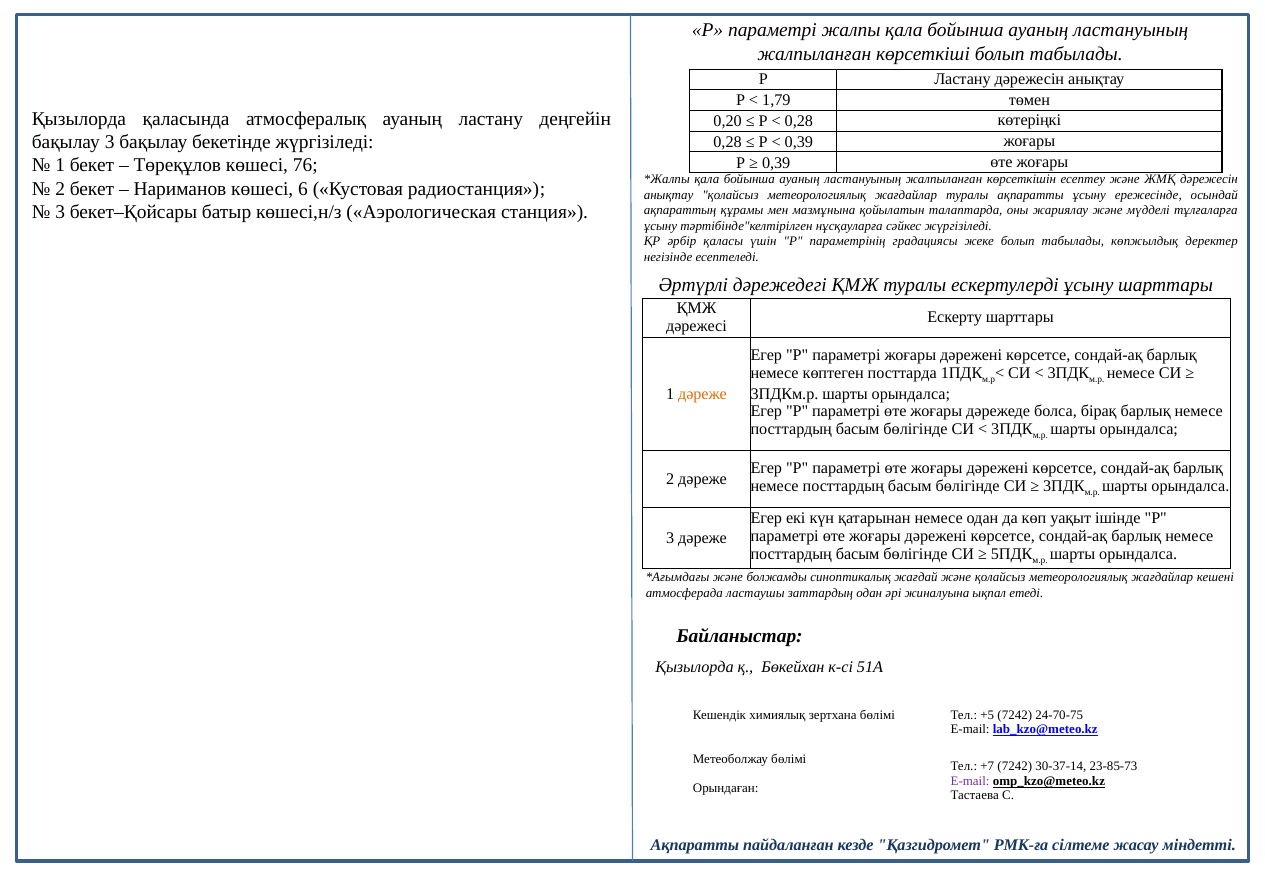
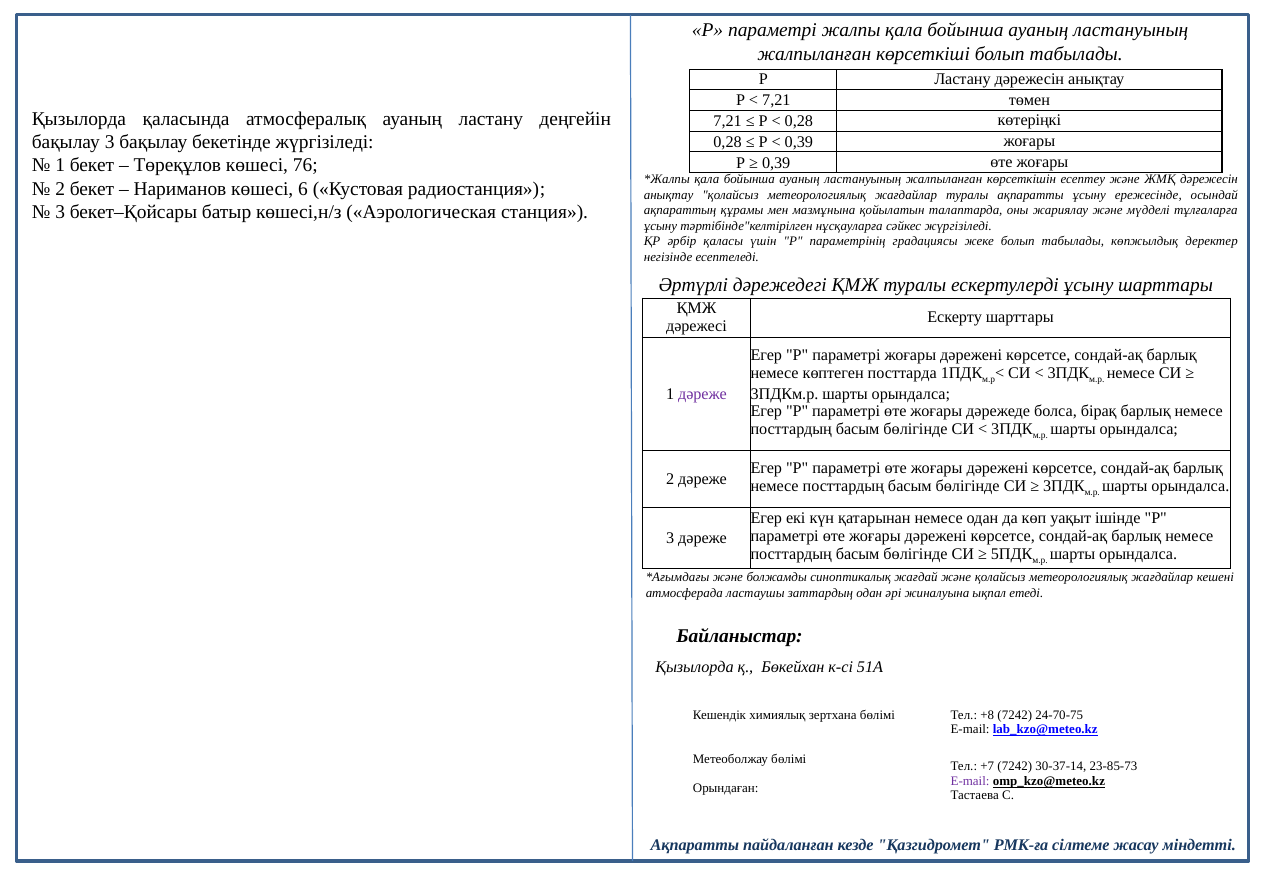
1,79: 1,79 -> 7,21 (776, 100)
0,20: 0,20 -> 7,21 (728, 121)
дәреже colour: orange -> purple (703, 394)
+5: +5 -> +8 (987, 715)
